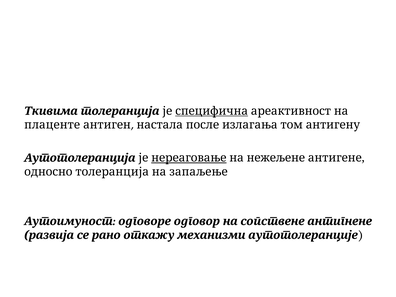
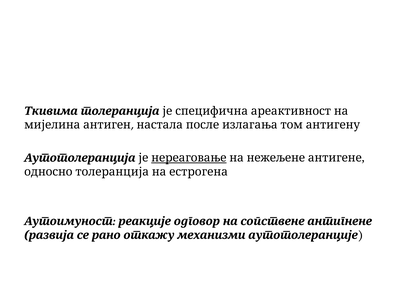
специфична underline: present -> none (212, 111)
плаценте: плаценте -> мијелина (52, 125)
запаљење: запаљење -> естрогена (199, 172)
одговоре: одговоре -> реакције (145, 221)
